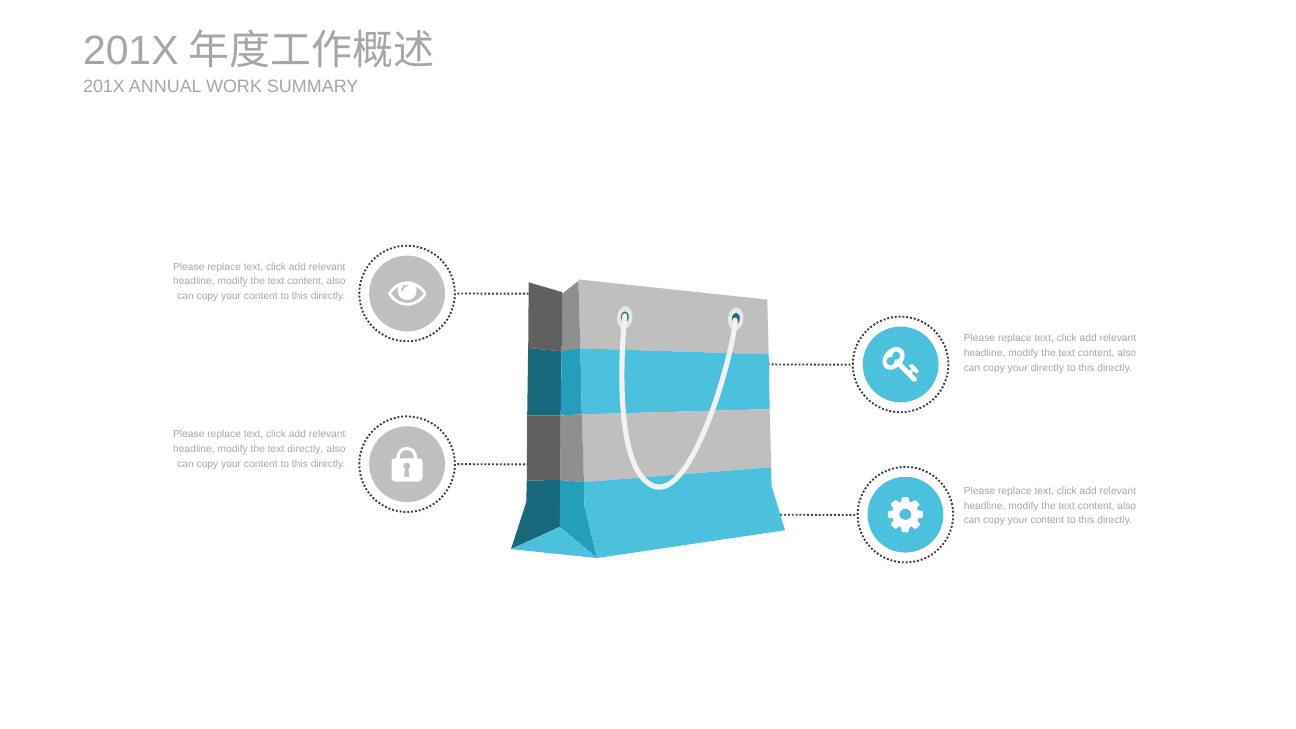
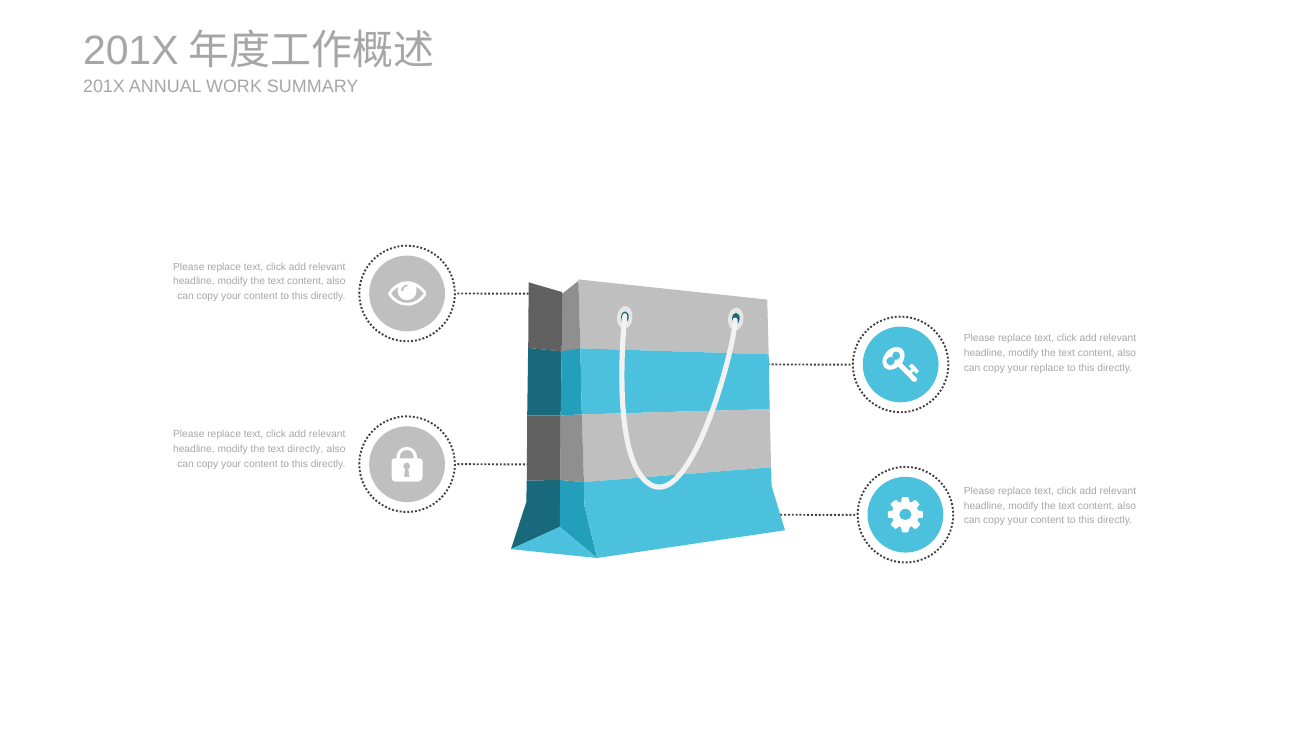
your directly: directly -> replace (1047, 368)
